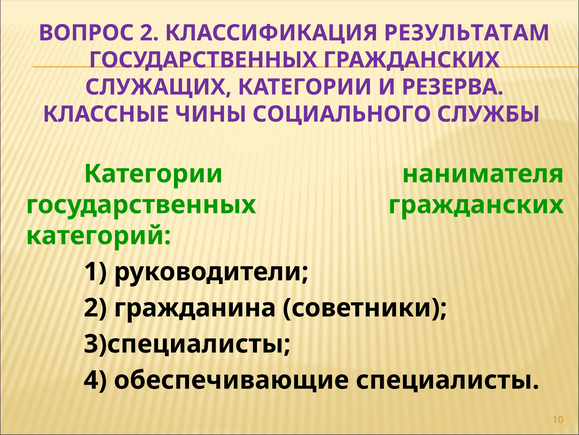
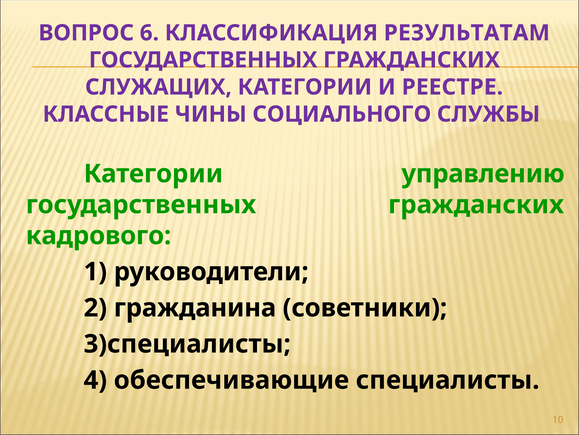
ВОПРОС 2: 2 -> 6 (149, 33)
РЕЗЕРВА: РЕЗЕРВА -> РЕЕСТРЕ (452, 87)
нанимателя: нанимателя -> управлению (483, 173)
категорий: категорий -> кадрового (98, 235)
